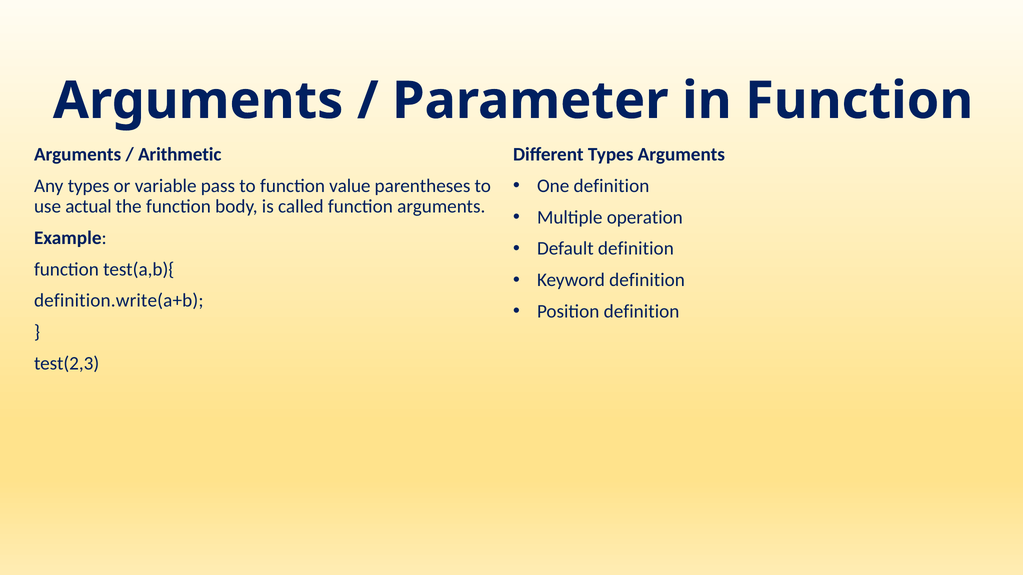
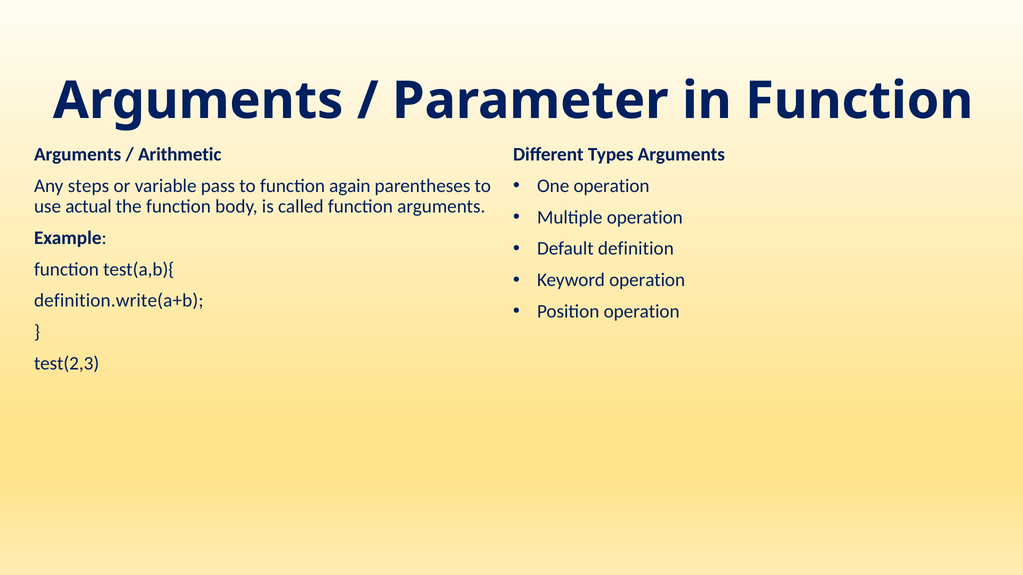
One definition: definition -> operation (612, 186)
Any types: types -> steps (88, 186)
value: value -> again (350, 186)
Keyword definition: definition -> operation (647, 280)
Position definition: definition -> operation (642, 312)
